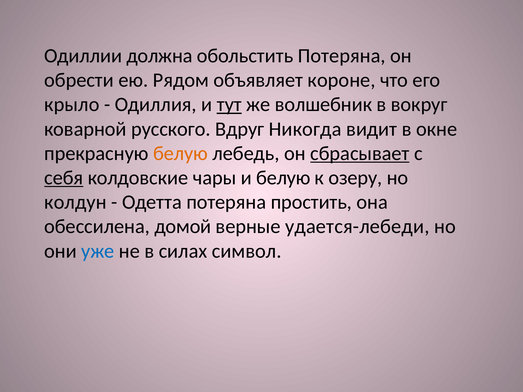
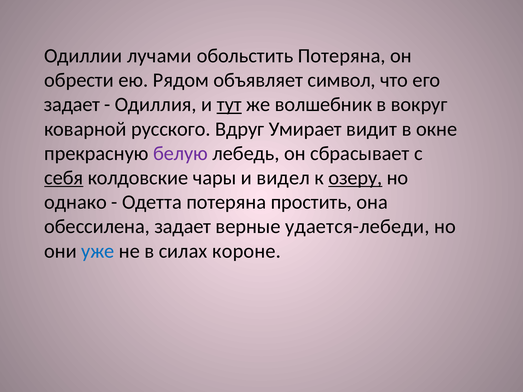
должна: должна -> лучами (159, 56)
короне: короне -> символ (342, 80)
крыло: крыло -> задает (72, 105)
Никогда: Никогда -> Умирает (305, 129)
белую colour: orange -> purple (181, 153)
сбрасывает underline: present -> none (360, 153)
и белую: белую -> видел (283, 178)
озеру underline: none -> present (355, 178)
колдун: колдун -> однако (75, 202)
обессилена домой: домой -> задает (183, 227)
символ: символ -> короне (247, 251)
